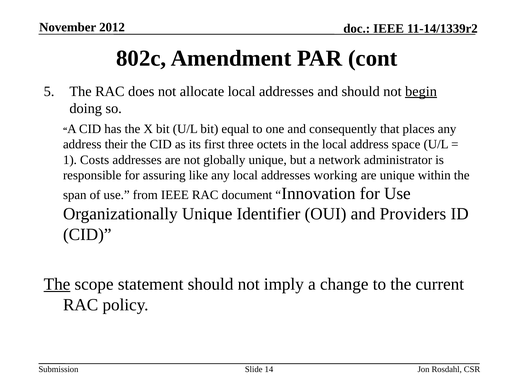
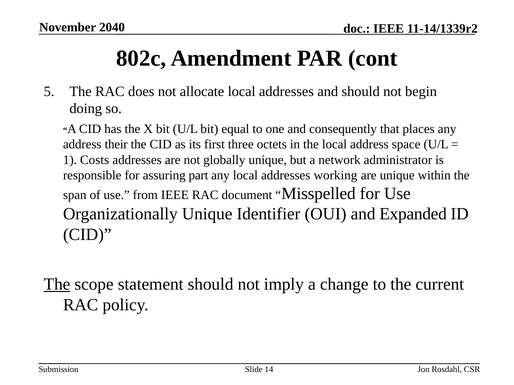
2012: 2012 -> 2040 (112, 27)
begin underline: present -> none (421, 92)
like: like -> part (198, 175)
Innovation: Innovation -> Misspelled (319, 194)
Providers: Providers -> Expanded (413, 214)
